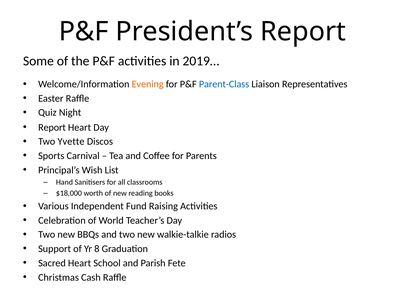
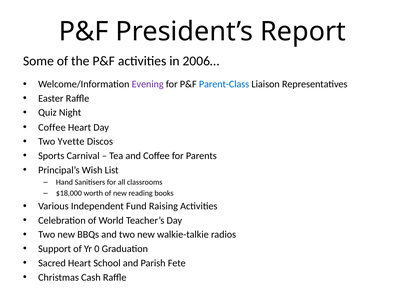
2019…: 2019… -> 2006… (201, 61)
Evening colour: orange -> purple (148, 84)
Report: Report -> Coffee (52, 127)
8: 8 -> 0 (97, 249)
